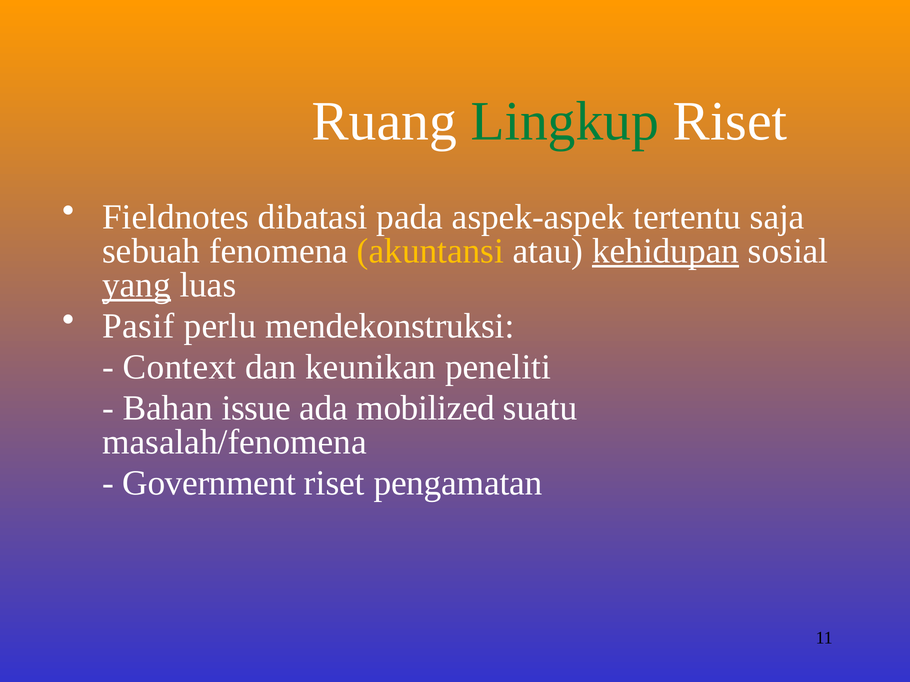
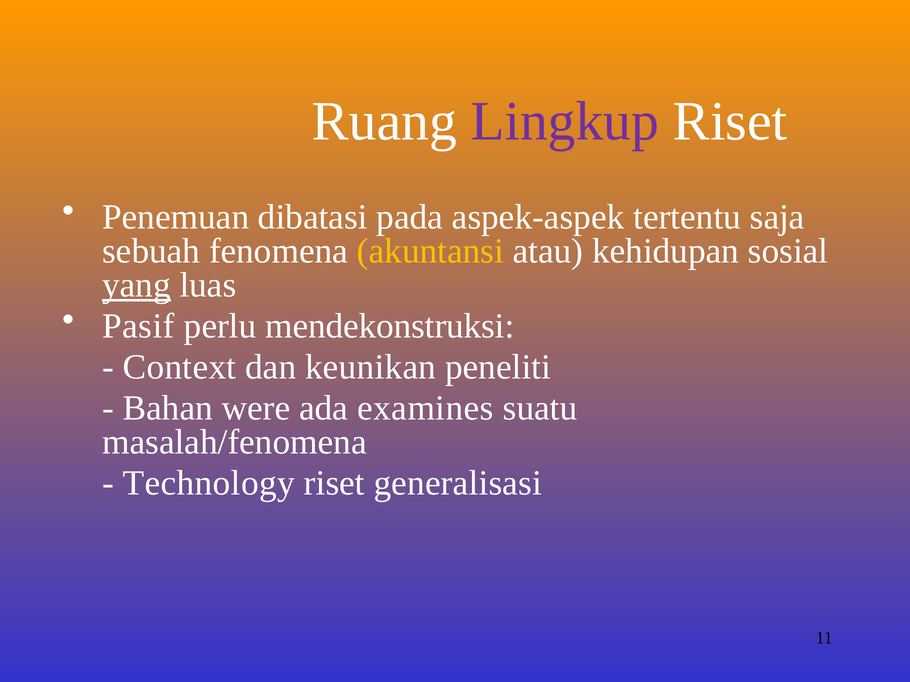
Lingkup colour: green -> purple (565, 121)
Fieldnotes: Fieldnotes -> Penemuan (176, 217)
kehidupan underline: present -> none (666, 251)
issue: issue -> were (256, 408)
mobilized: mobilized -> examines (425, 408)
Government: Government -> Technology (209, 484)
pengamatan: pengamatan -> generalisasi (458, 484)
